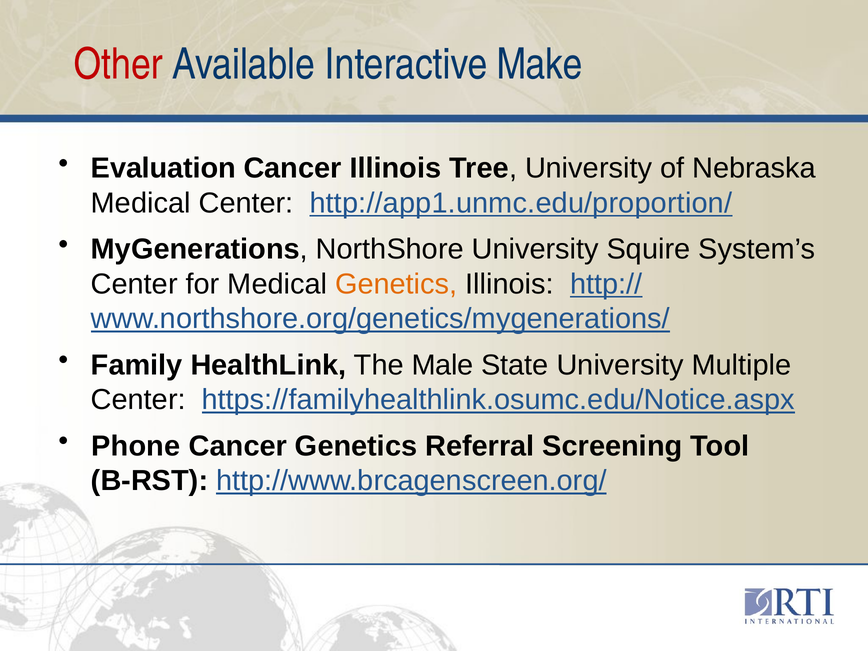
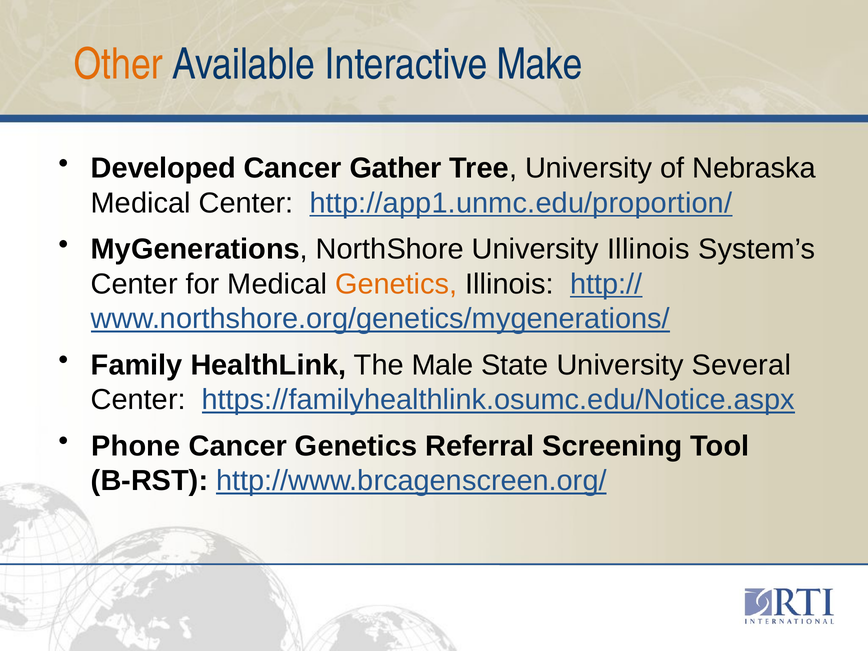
Other colour: red -> orange (118, 64)
Evaluation: Evaluation -> Developed (163, 168)
Cancer Illinois: Illinois -> Gather (396, 168)
University Squire: Squire -> Illinois (648, 249)
Multiple: Multiple -> Several (741, 365)
